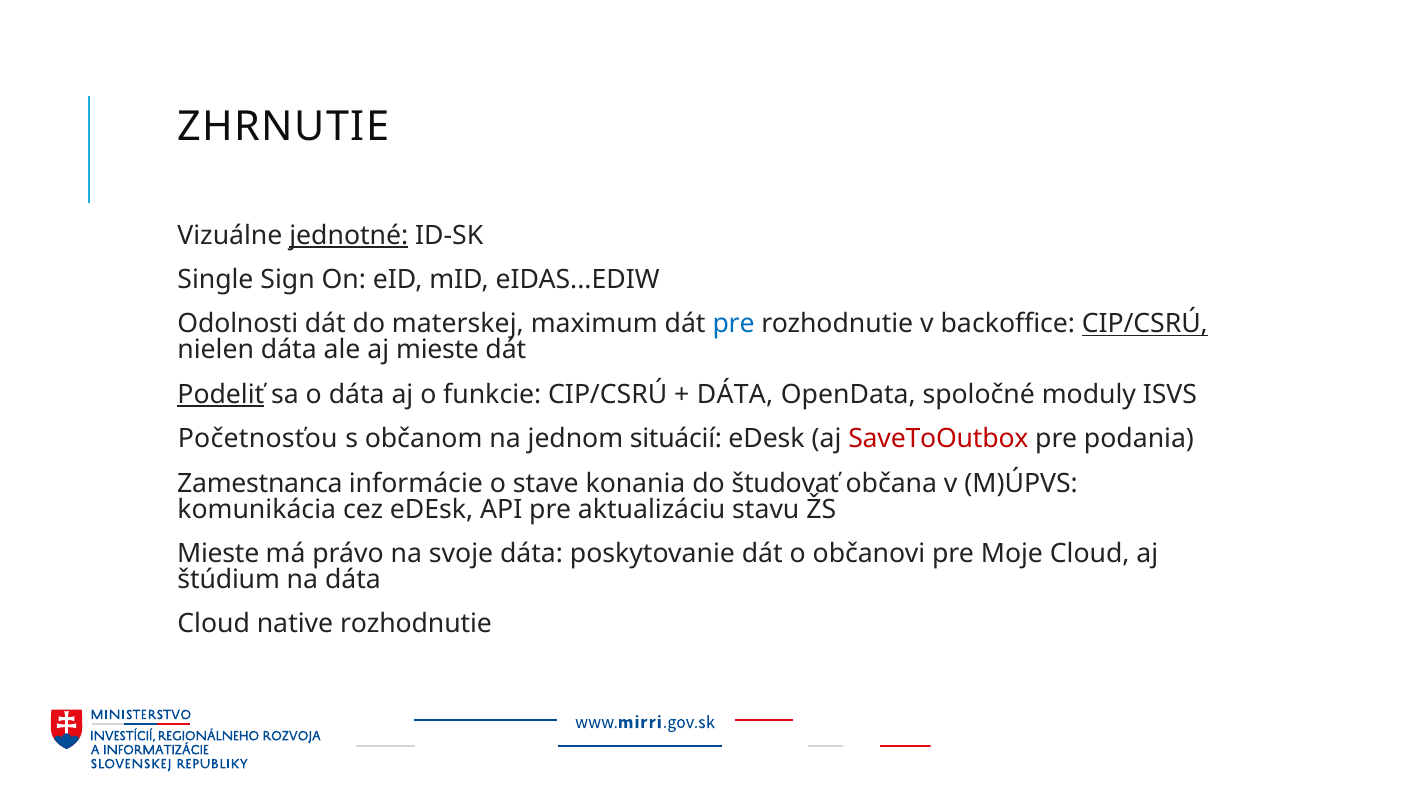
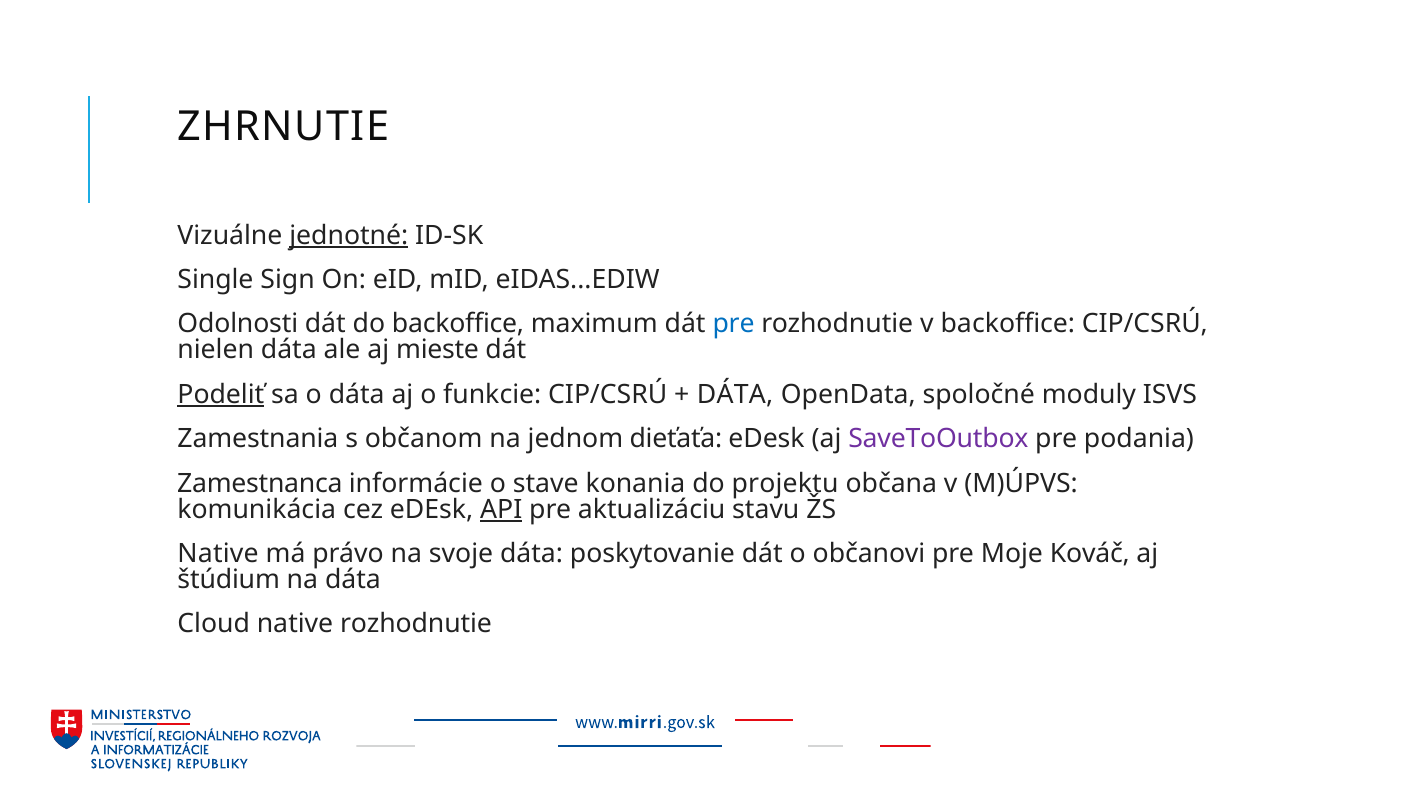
do materskej: materskej -> backoffice (458, 324)
CIP/CSRÚ underline: present -> none (1145, 324)
Početnosťou: Početnosťou -> Zamestnania (258, 439)
situácií: situácií -> dieťaťa (676, 439)
SaveToOutbox colour: red -> purple (938, 439)
študovať: študovať -> projektu (785, 483)
API underline: none -> present (501, 509)
Mieste: Mieste -> Native (218, 554)
Moje Cloud: Cloud -> Kováč (1090, 554)
